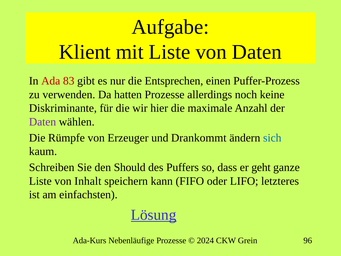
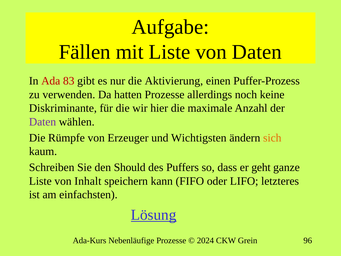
Klient: Klient -> Fällen (85, 52)
Entsprechen: Entsprechen -> Aktivierung (174, 81)
Drankommt: Drankommt -> Wichtigsten (199, 138)
sich colour: blue -> orange (272, 138)
